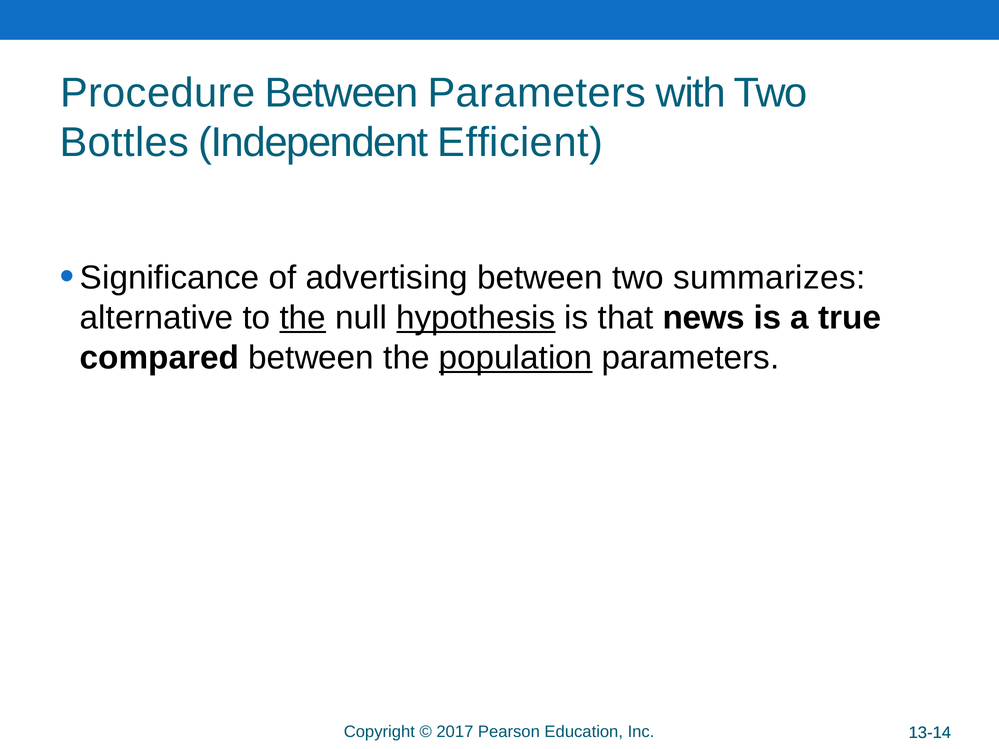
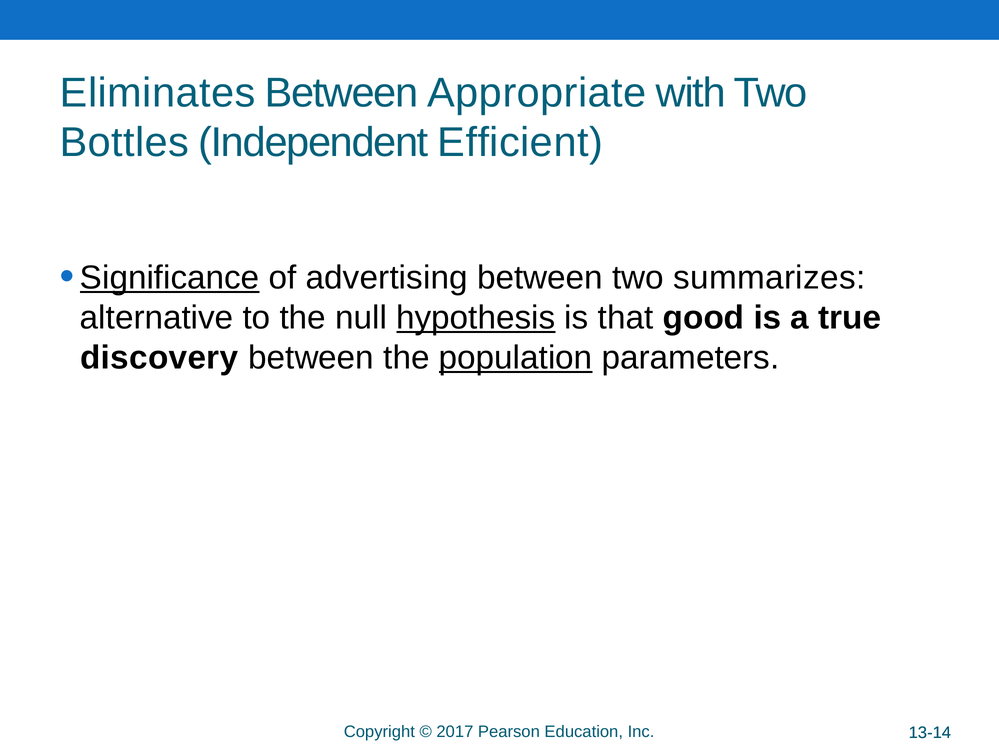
Procedure: Procedure -> Eliminates (158, 93)
Between Parameters: Parameters -> Appropriate (537, 93)
Significance underline: none -> present (170, 278)
the underline: present -> none (303, 318)
news: news -> good (704, 318)
compared: compared -> discovery (159, 358)
